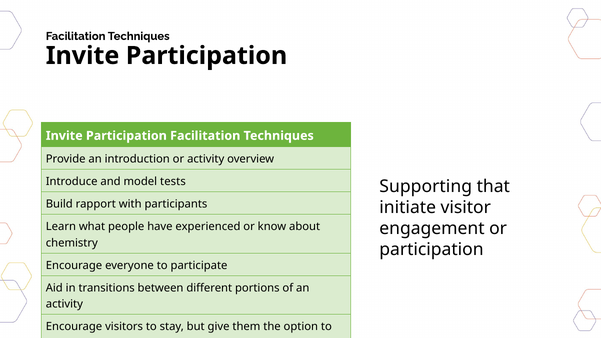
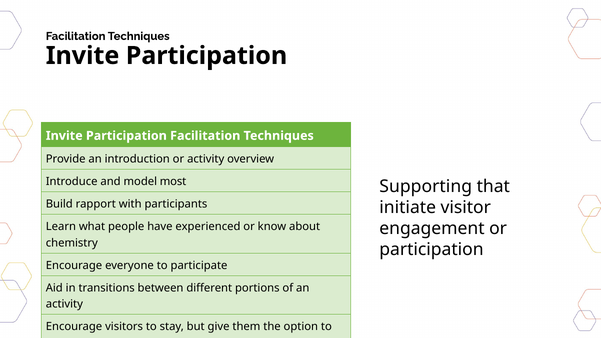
tests: tests -> most (173, 182)
